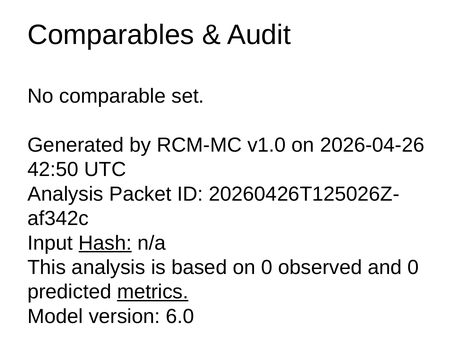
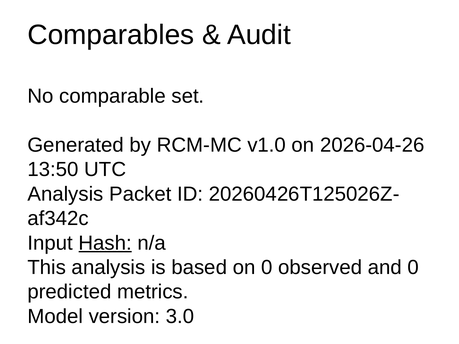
42:50: 42:50 -> 13:50 (53, 170)
metrics underline: present -> none (153, 292)
6.0: 6.0 -> 3.0 (180, 317)
